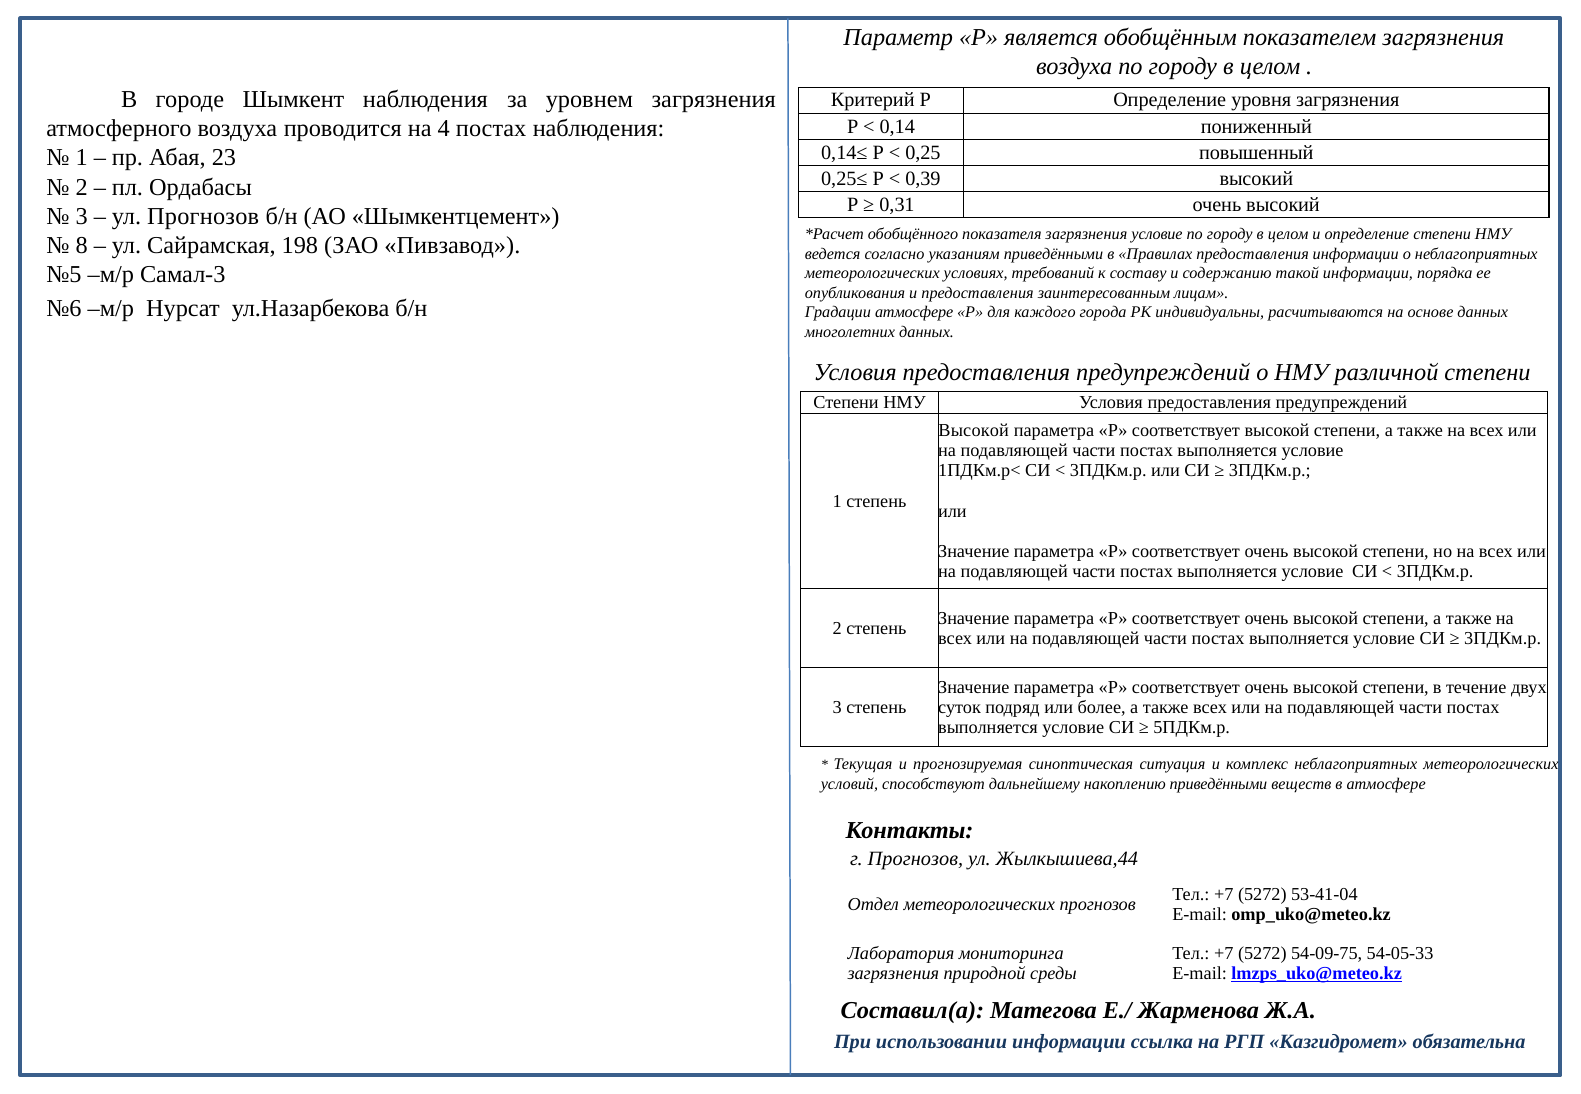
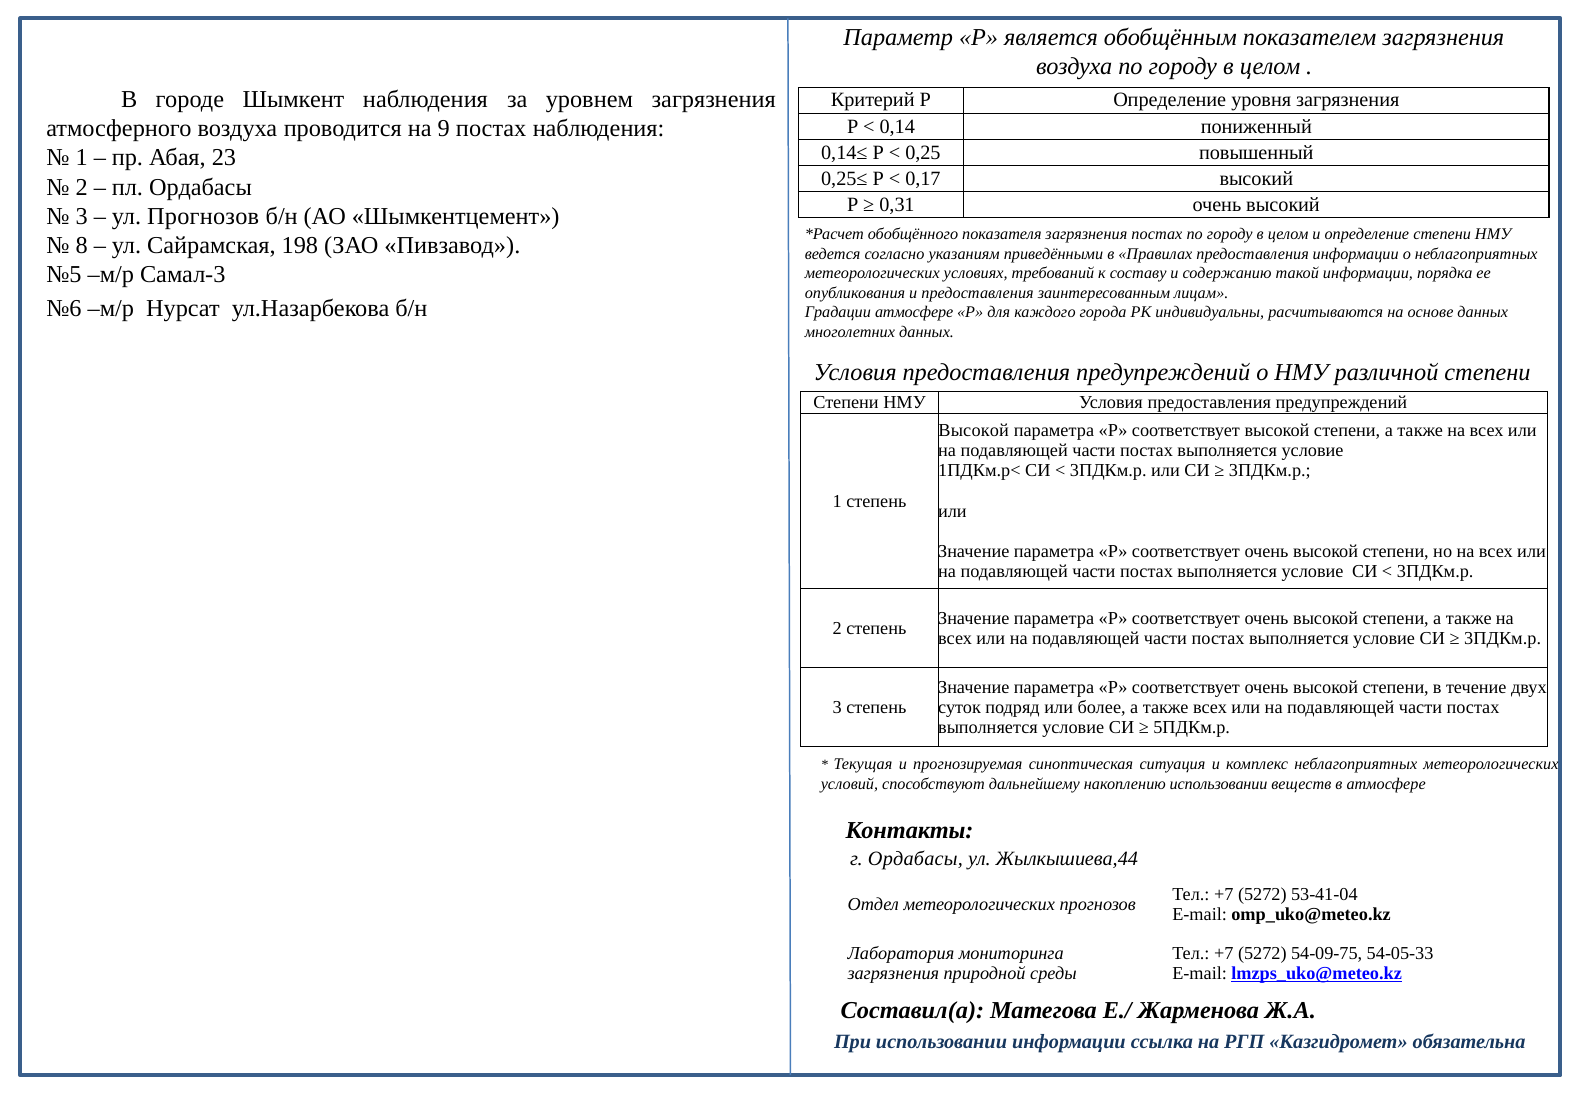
4: 4 -> 9 (444, 129)
0,39: 0,39 -> 0,17 (923, 179)
загрязнения условие: условие -> постах (1157, 235)
накоплению приведёнными: приведёнными -> использовании (1219, 784)
г Прогнозов: Прогнозов -> Ордабасы (915, 859)
